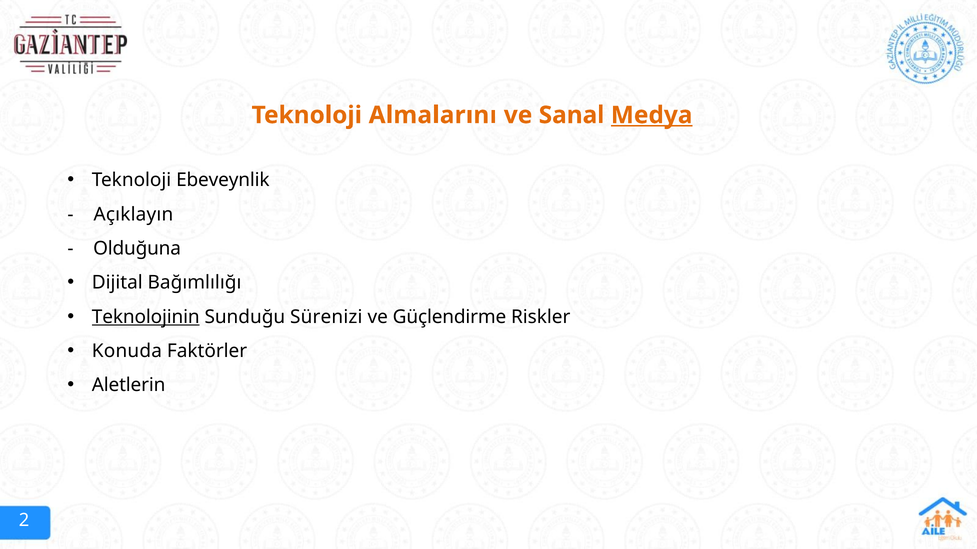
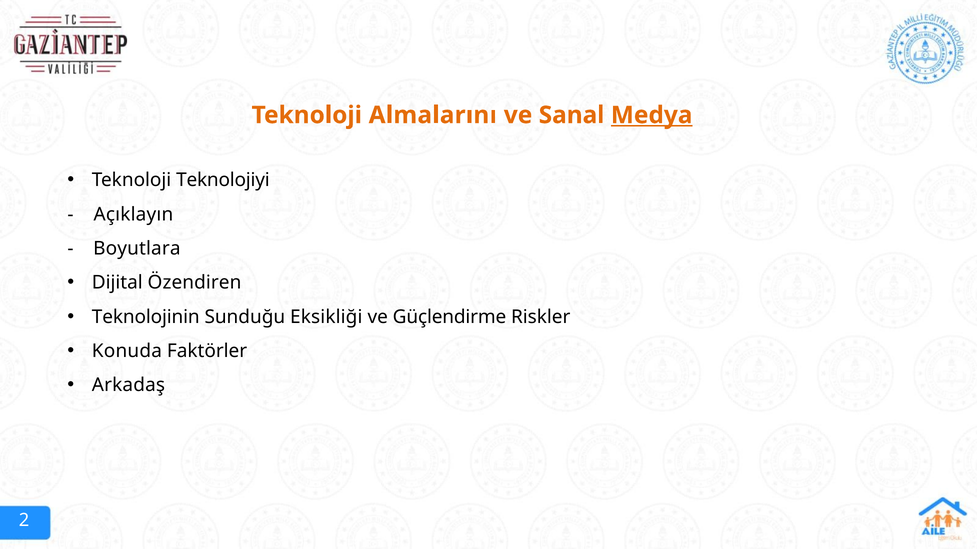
Ebeveynlik: Ebeveynlik -> Teknolojiyi (223, 180)
Olduğuna: Olduğuna -> Boyutlara (137, 249)
Bağımlılığı: Bağımlılığı -> Özendiren (194, 283)
Teknolojinin underline: present -> none (146, 317)
Sürenizi: Sürenizi -> Eksikliği (326, 317)
Aletlerin: Aletlerin -> Arkadaş (128, 386)
